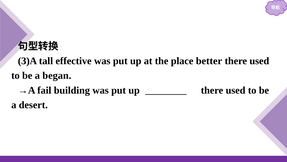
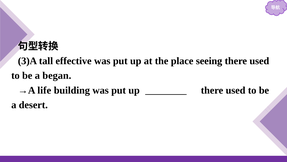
better: better -> seeing (209, 61)
fail: fail -> life (44, 90)
